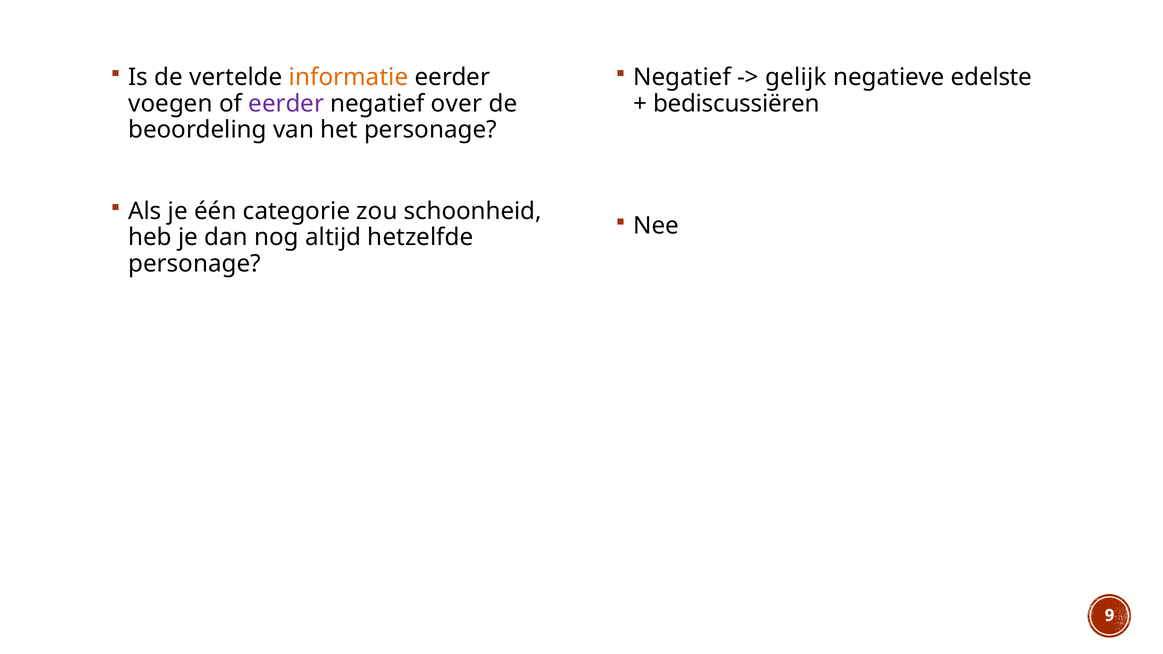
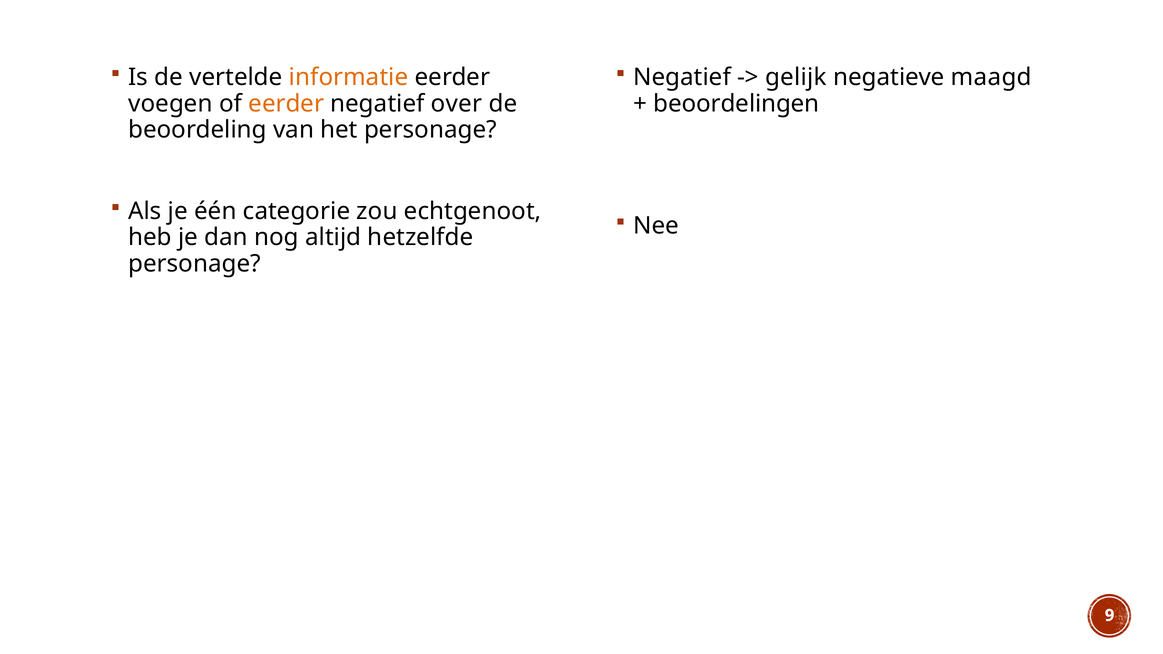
edelste: edelste -> maagd (991, 77)
eerder colour: purple -> orange (286, 104)
bediscussiëren: bediscussiëren -> beoordelingen (736, 104)
schoonheid: schoonheid -> echtgenoot (473, 211)
